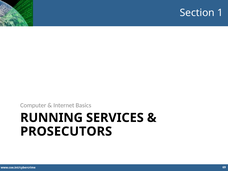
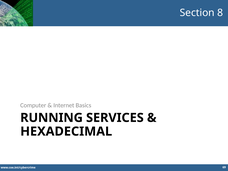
1: 1 -> 8 (220, 13)
PROSECUTORS: PROSECUTORS -> HEXADECIMAL (66, 131)
